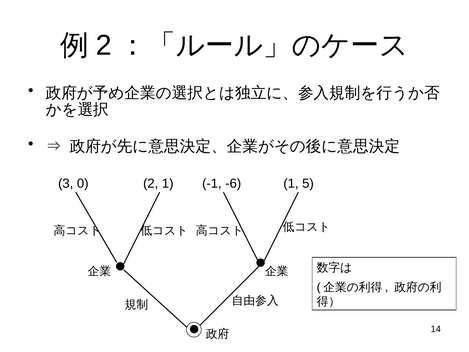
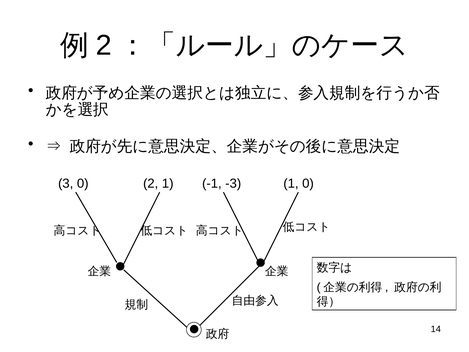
-6: -6 -> -3 (233, 183)
1 5: 5 -> 0 (308, 183)
